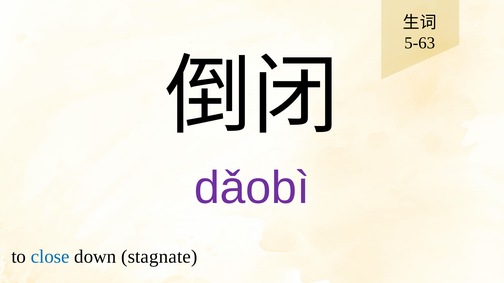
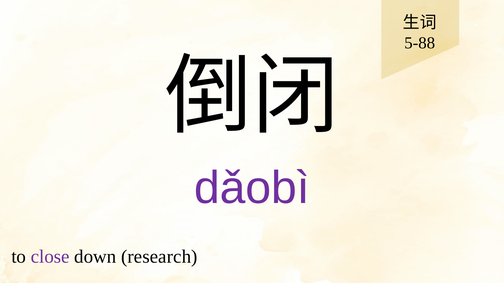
5-63: 5-63 -> 5-88 (420, 43)
close colour: blue -> purple (50, 257)
stagnate: stagnate -> research (159, 257)
